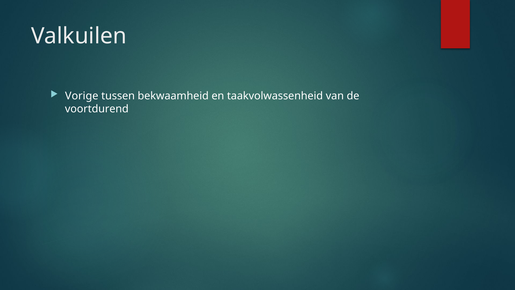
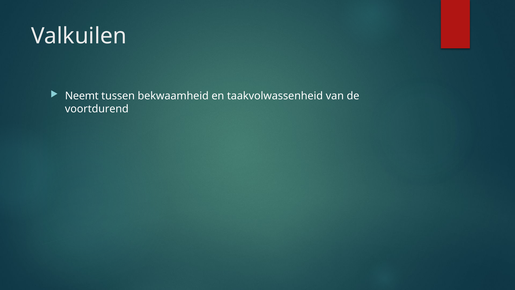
Vorige: Vorige -> Neemt (82, 96)
